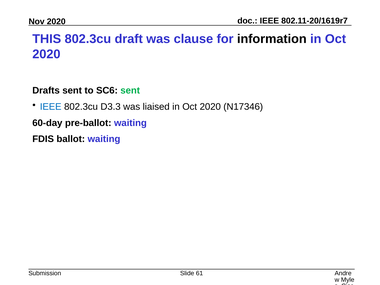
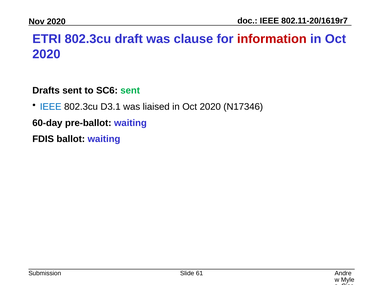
THIS: THIS -> ETRI (47, 39)
information colour: black -> red (272, 39)
D3.3: D3.3 -> D3.1 (111, 107)
